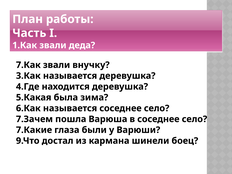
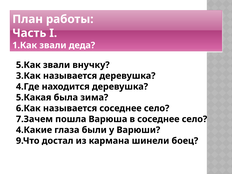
7.Как: 7.Как -> 5.Как (28, 65)
7.Какие: 7.Какие -> 4.Какие (34, 130)
